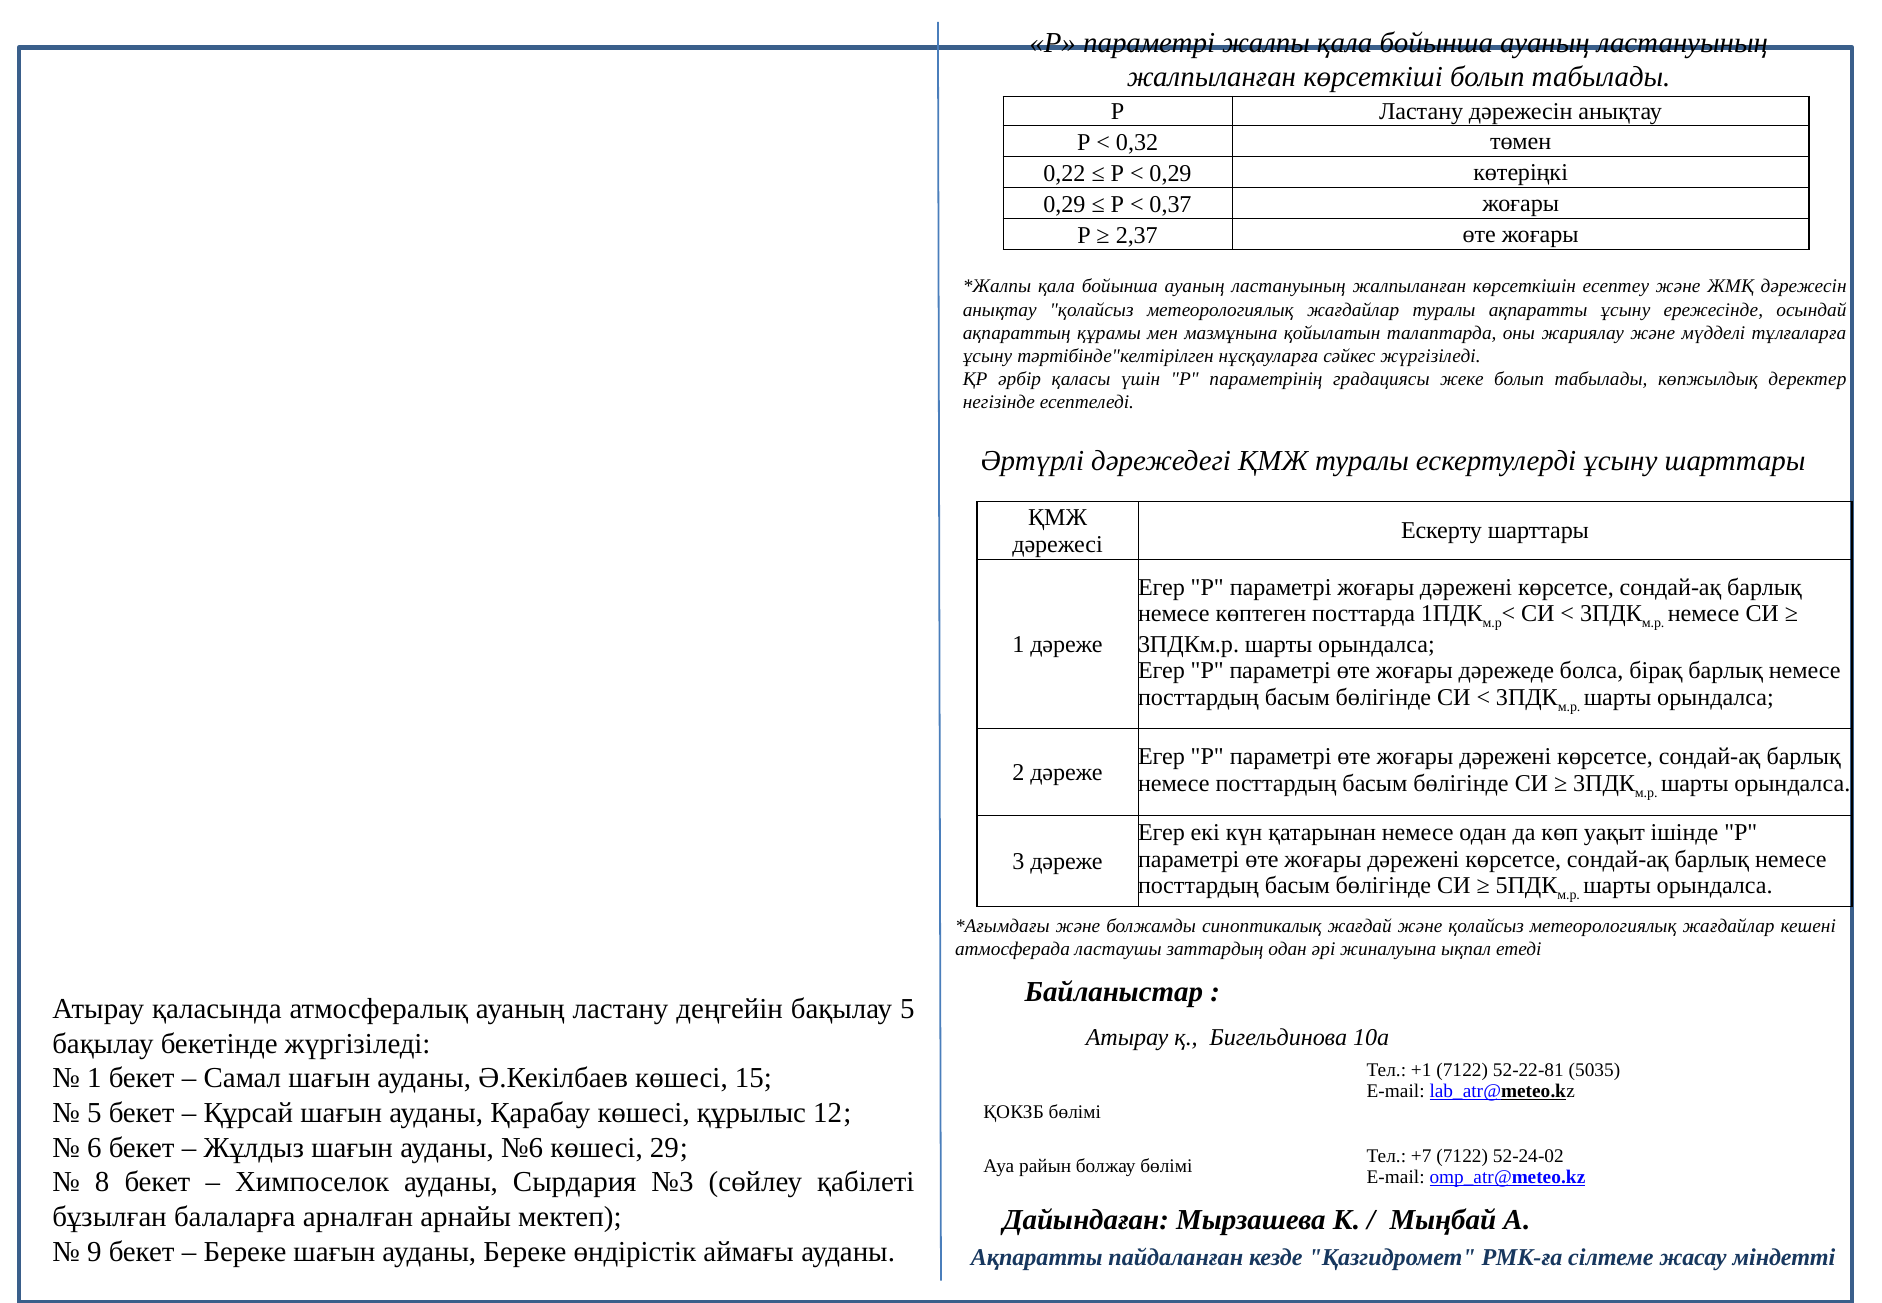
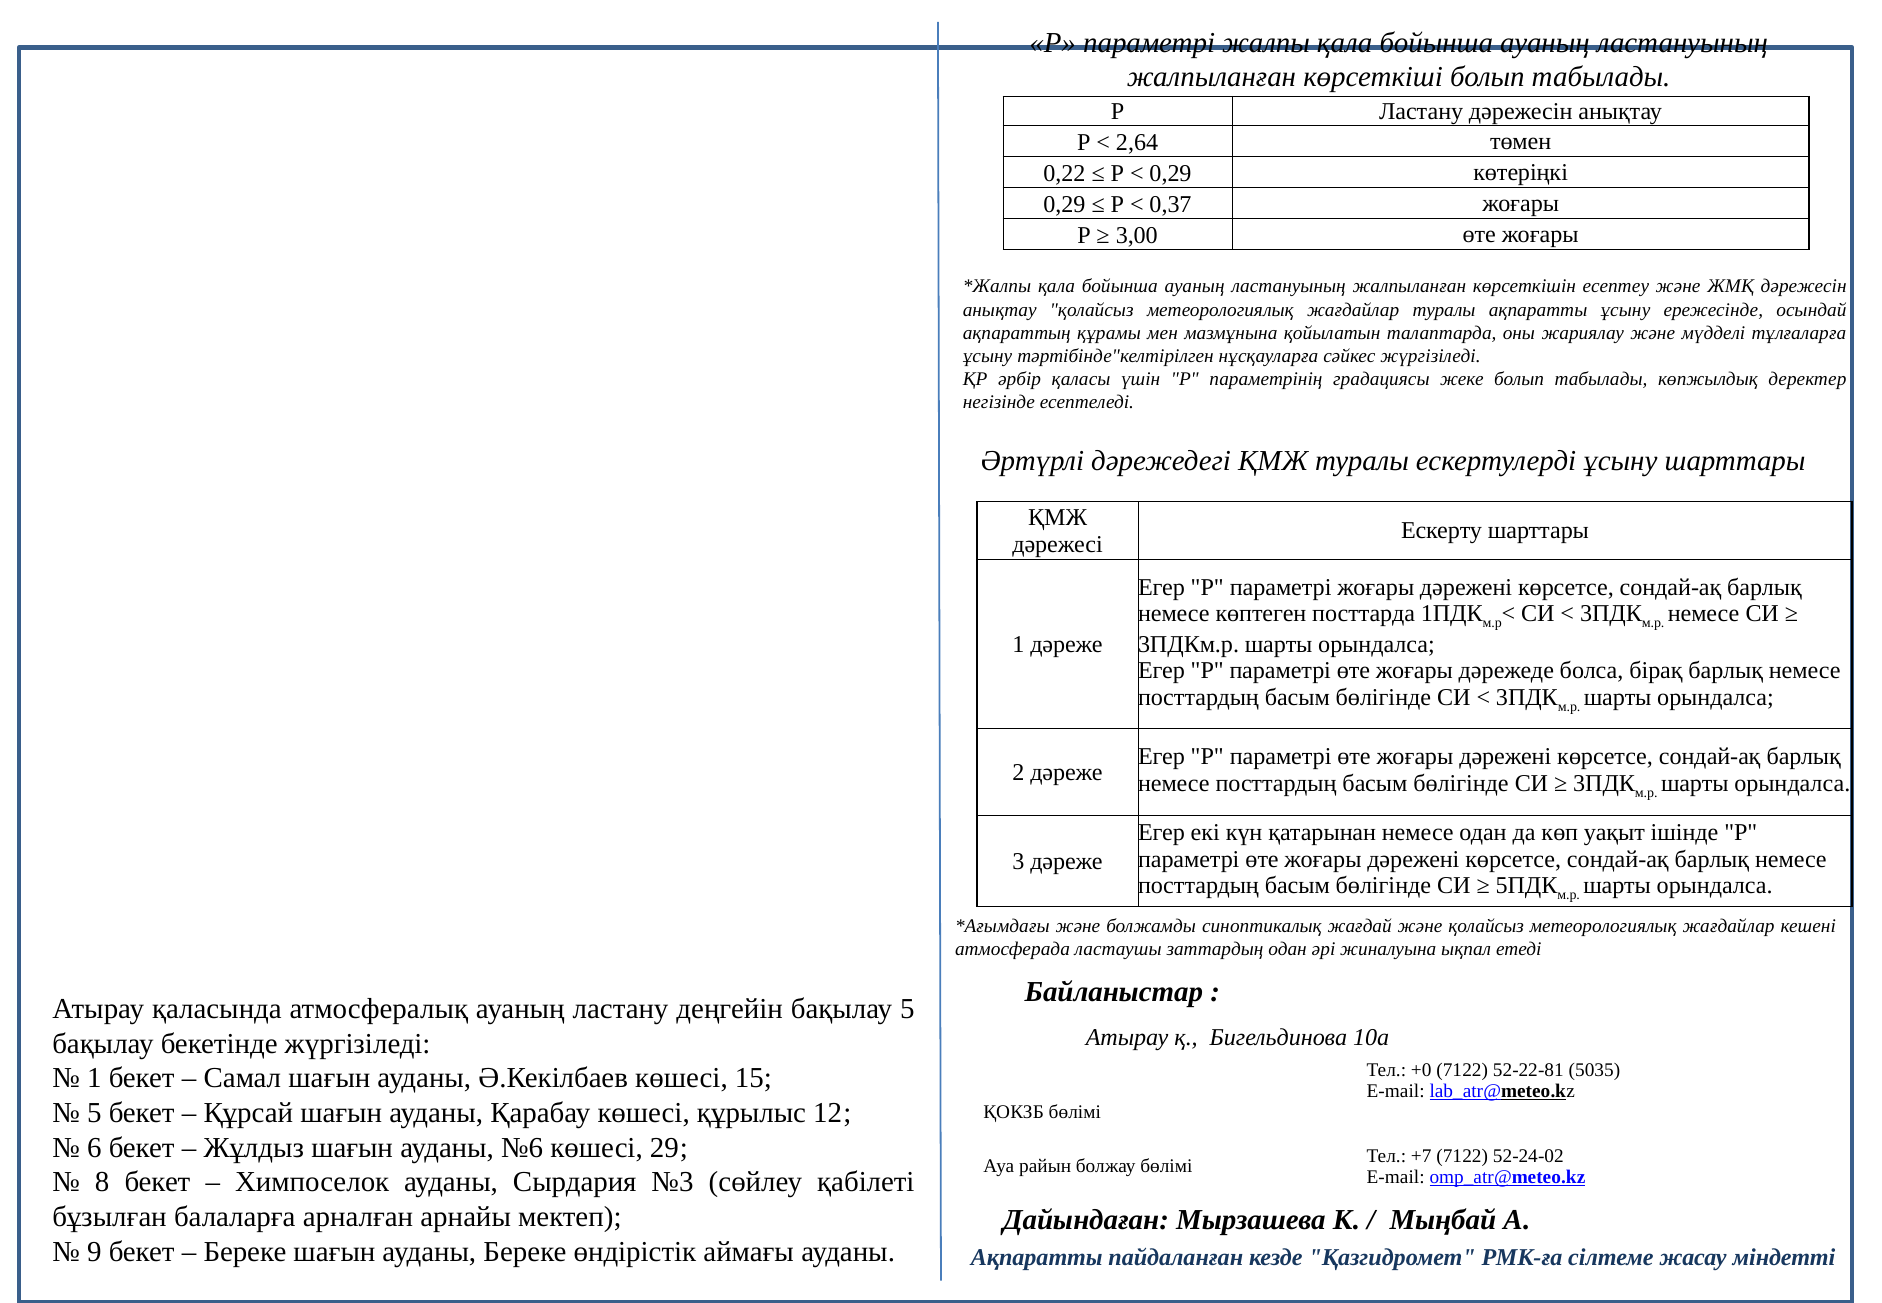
0,32: 0,32 -> 2,64 (1137, 142)
2,37: 2,37 -> 3,00 (1137, 235)
+1: +1 -> +0 (1421, 1070)
